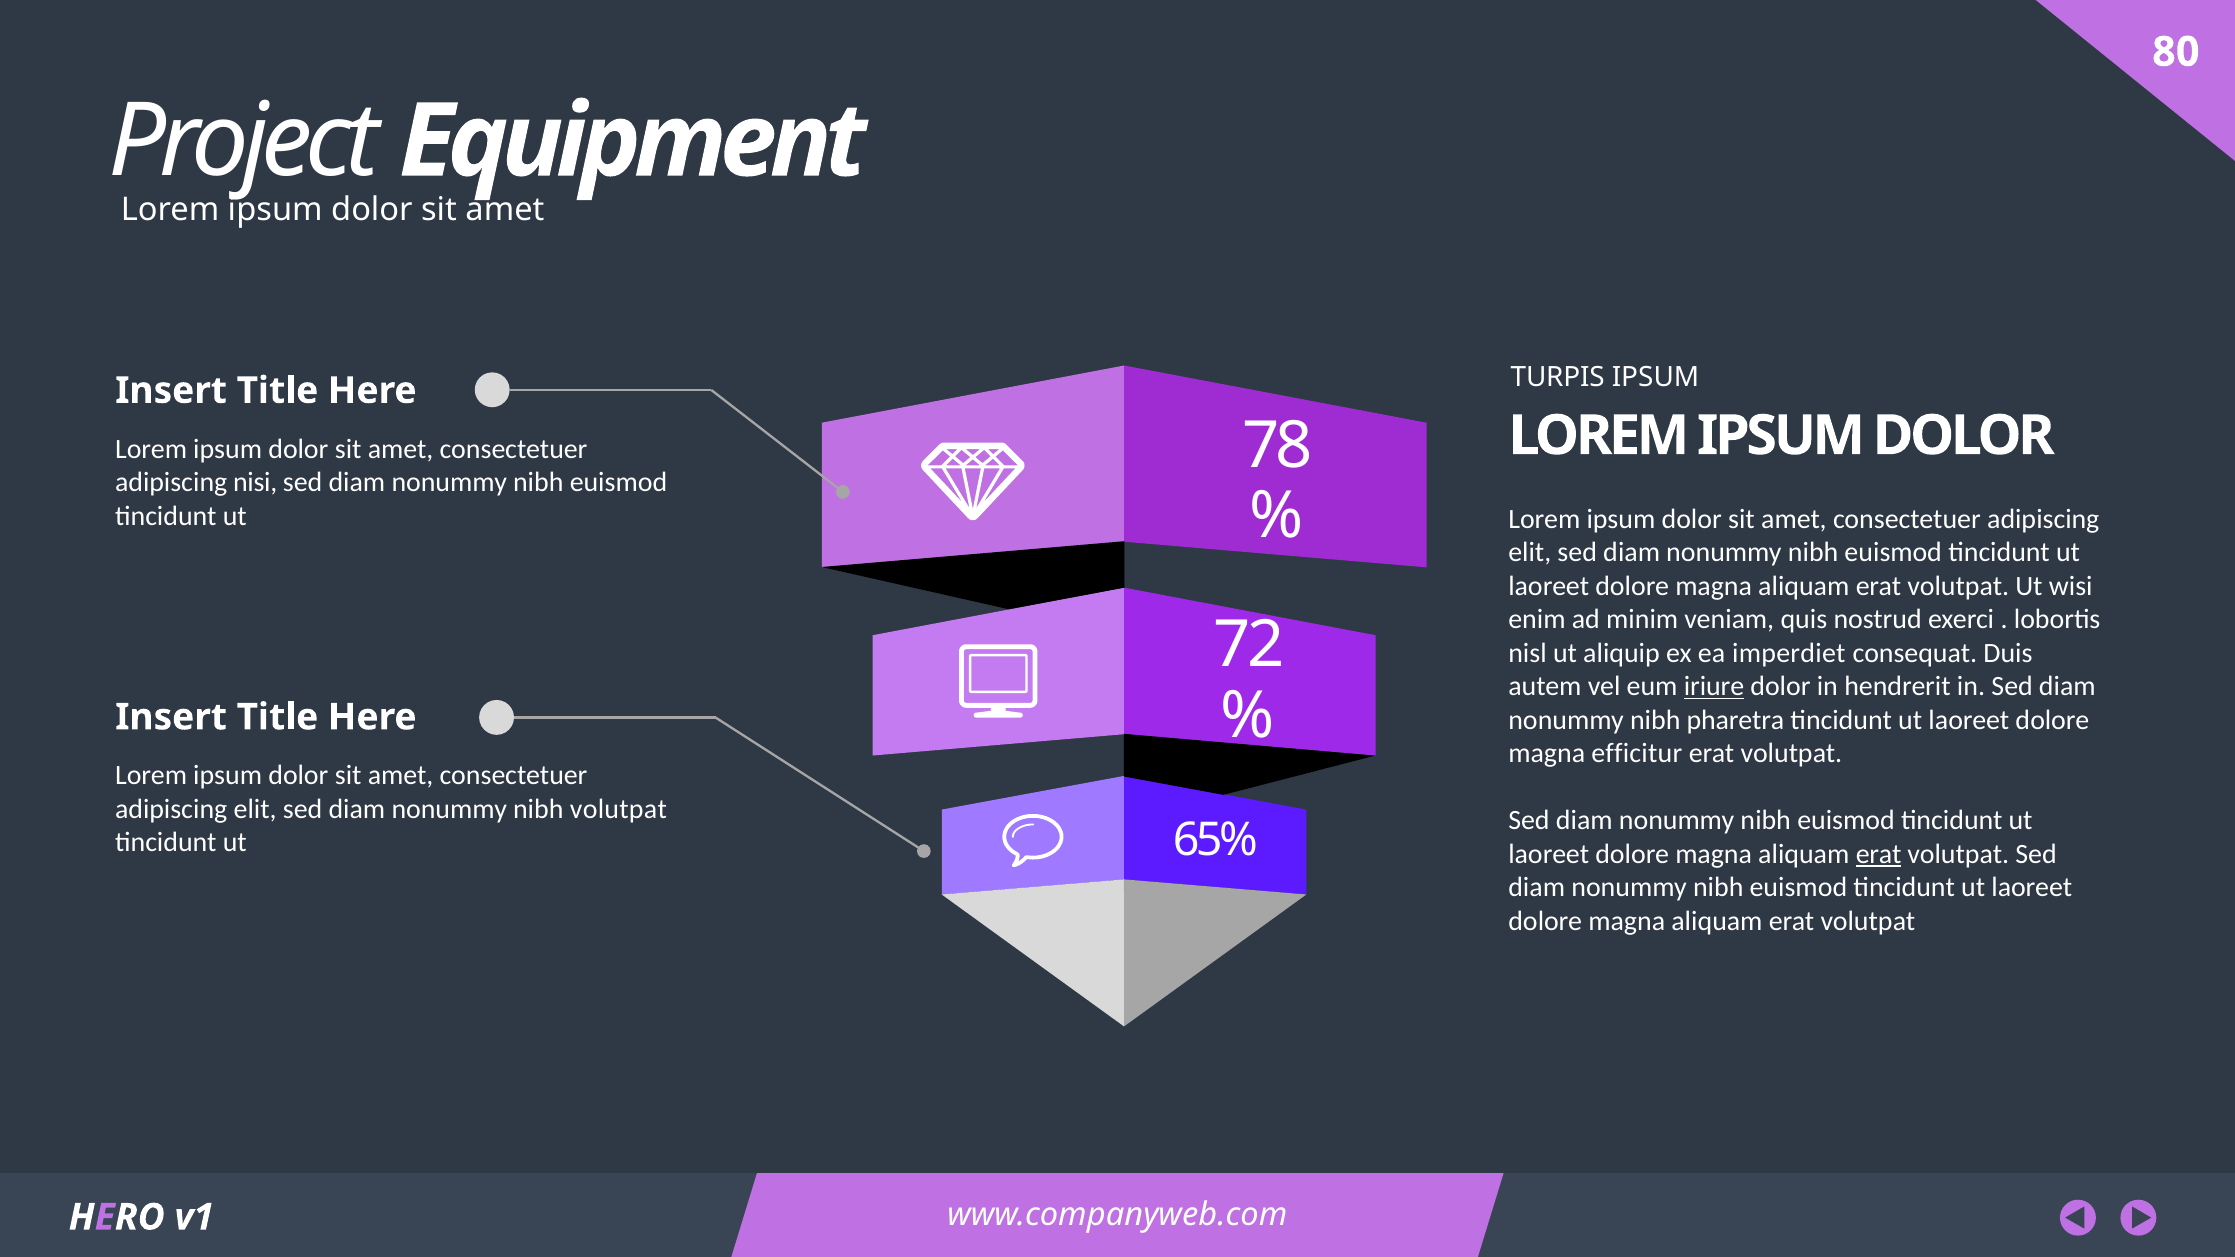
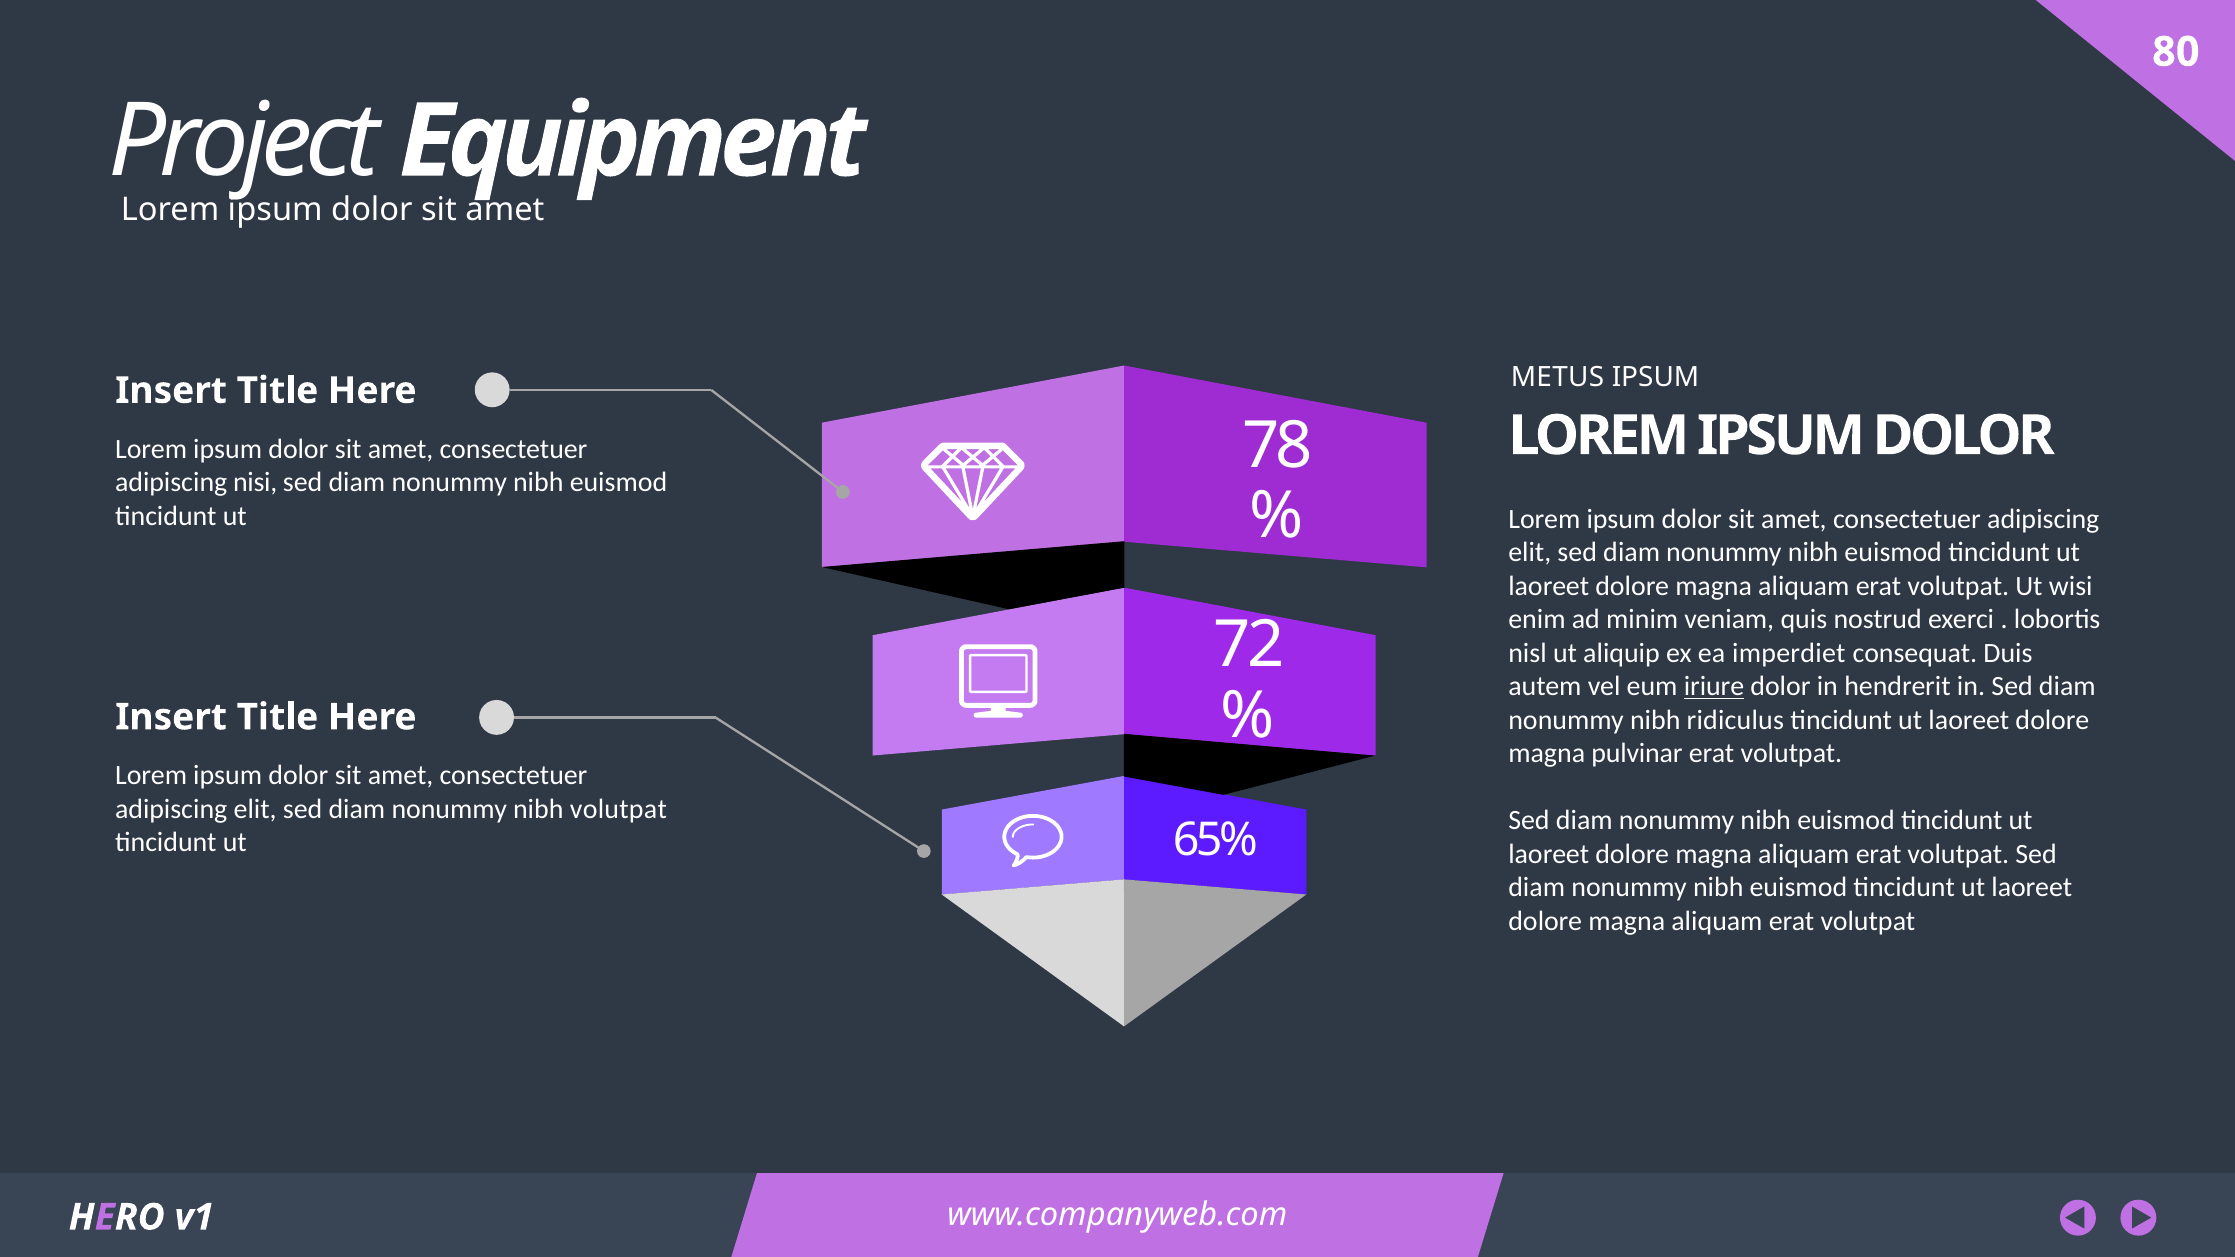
TURPIS: TURPIS -> METUS (1558, 377)
pharetra: pharetra -> ridiculus (1735, 720)
efficitur: efficitur -> pulvinar (1637, 754)
erat underline: present -> none (1879, 854)
